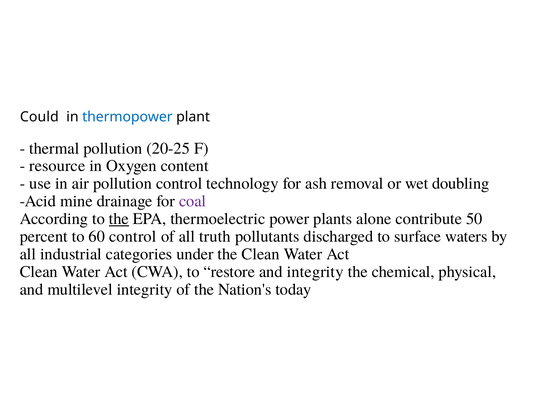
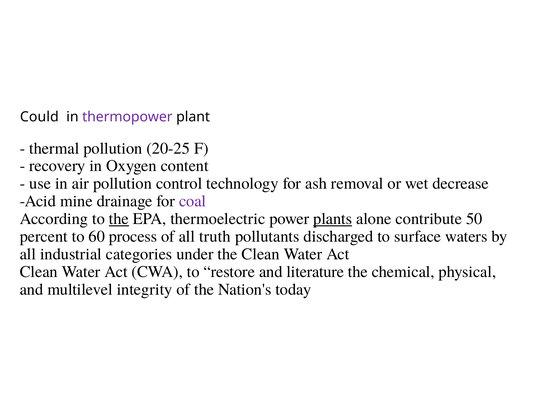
thermopower colour: blue -> purple (127, 117)
resource: resource -> recovery (57, 166)
doubling: doubling -> decrease (461, 184)
plants underline: none -> present (333, 219)
60 control: control -> process (133, 236)
and integrity: integrity -> literature (315, 272)
